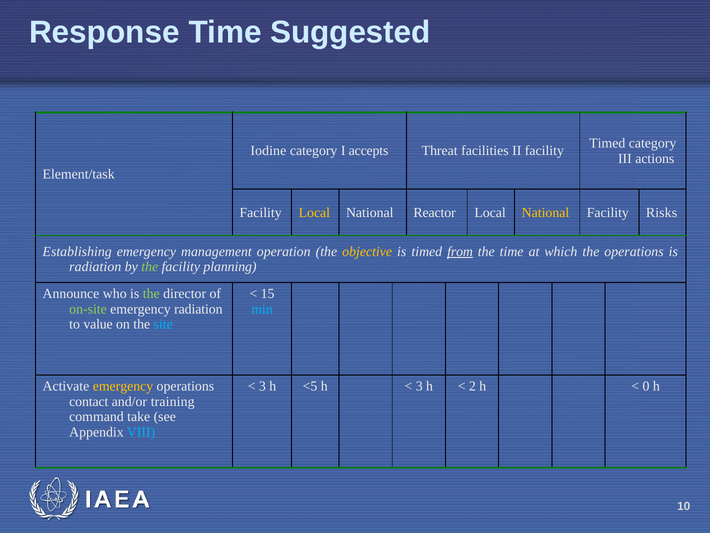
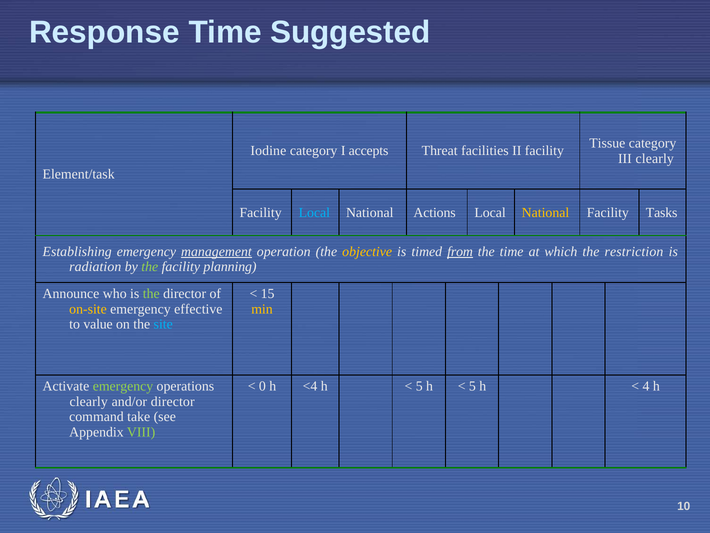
Timed: Timed -> Tissue (607, 143)
III actions: actions -> clearly (655, 158)
Local colour: yellow -> light blue (314, 212)
Reactor: Reactor -> Actions (435, 212)
Risks: Risks -> Tasks (662, 212)
management underline: none -> present (216, 251)
the operations: operations -> restriction (634, 251)
on-site colour: light green -> yellow (88, 309)
emergency radiation: radiation -> effective (198, 309)
min colour: light blue -> yellow (262, 309)
emergency colour: yellow -> light green (123, 386)
3: 3 -> 0 (262, 386)
<5: <5 -> <4 (310, 386)
3: 3 -> 5 (419, 386)
2: 2 -> 5 (472, 386)
0: 0 -> 4 (646, 386)
contact: contact -> clearly (89, 401)
and/or training: training -> director (173, 401)
VIII colour: light blue -> light green (141, 432)
